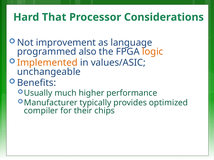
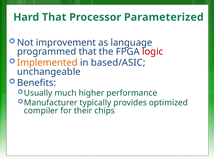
Considerations: Considerations -> Parameterized (164, 17)
programmed also: also -> that (88, 52)
logic colour: orange -> red (153, 52)
values/ASIC: values/ASIC -> based/ASIC (118, 63)
